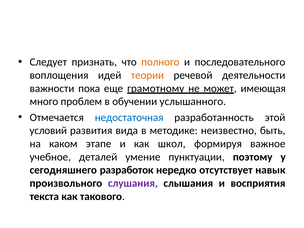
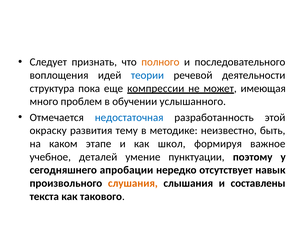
теории colour: orange -> blue (147, 75)
важности: важности -> структура (52, 88)
грамотному: грамотному -> компрессии (156, 88)
условий: условий -> окраску (48, 131)
вида: вида -> тему (127, 131)
разработок: разработок -> апробации (126, 170)
слушания colour: purple -> orange (133, 183)
восприятия: восприятия -> составлены (258, 183)
